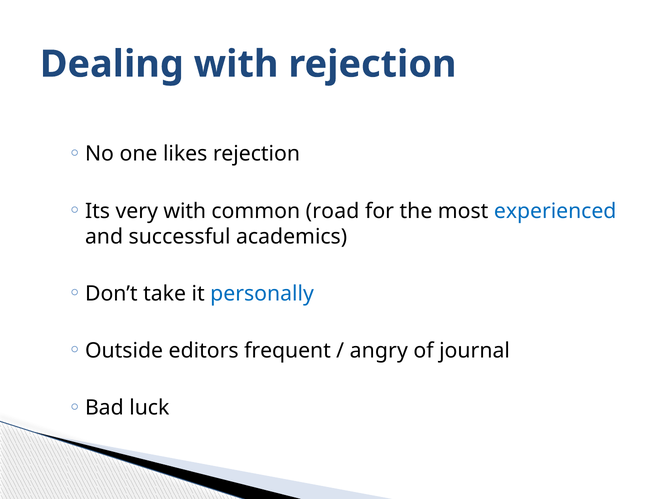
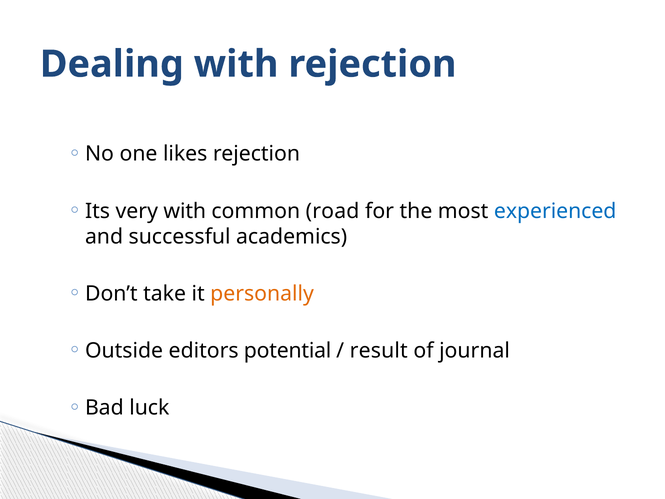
personally colour: blue -> orange (262, 294)
frequent: frequent -> potential (288, 351)
angry: angry -> result (379, 351)
